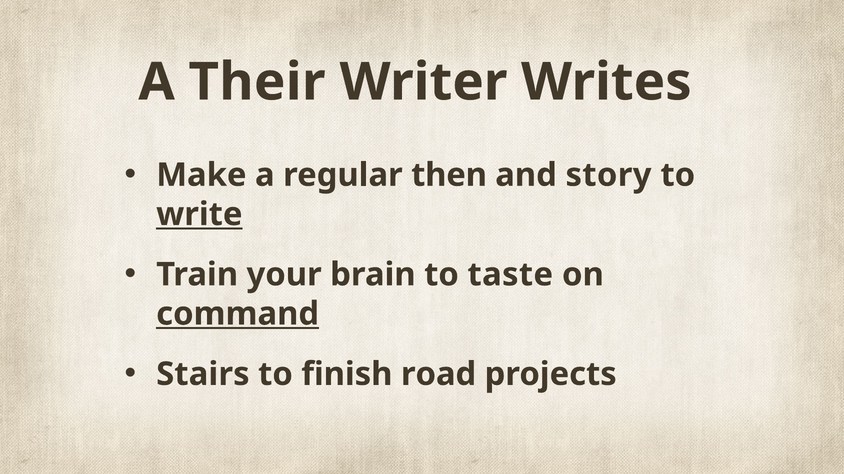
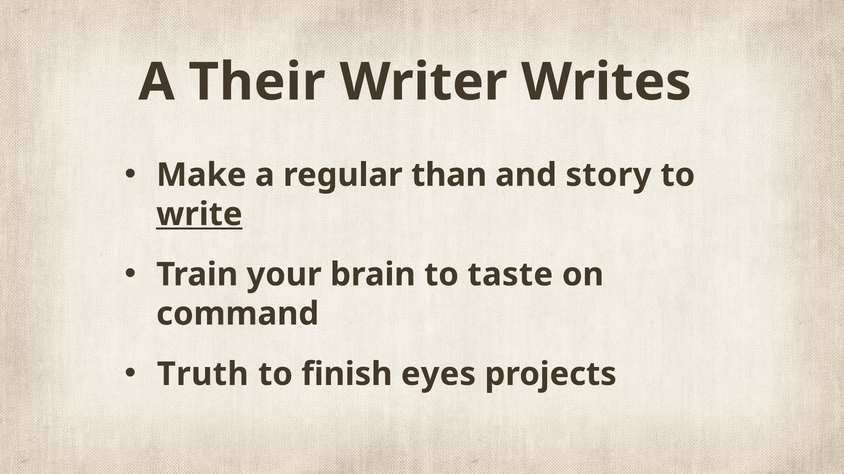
then: then -> than (449, 175)
command underline: present -> none (238, 314)
Stairs: Stairs -> Truth (203, 375)
road: road -> eyes (438, 375)
